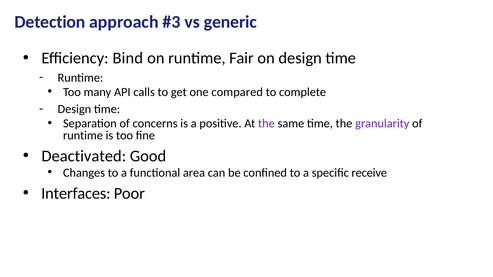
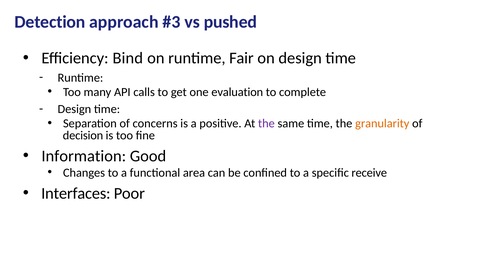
generic: generic -> pushed (230, 22)
compared: compared -> evaluation (237, 92)
granularity colour: purple -> orange (382, 124)
runtime: runtime -> decision (83, 136)
Deactivated: Deactivated -> Information (84, 156)
